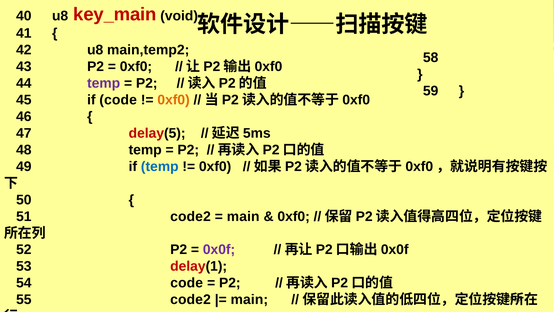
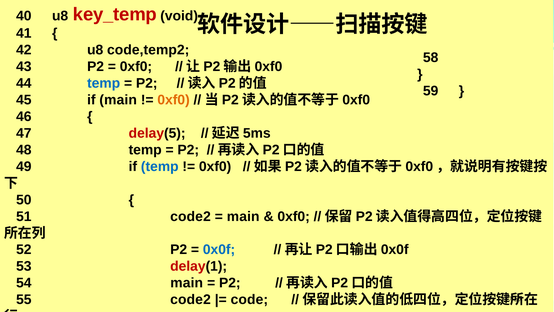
key_main: key_main -> key_temp (115, 14)
main,temp2: main,temp2 -> code,temp2 (148, 50)
temp colour: purple -> blue (104, 83)
if code: code -> main (118, 100)
0x0f colour: purple -> blue (219, 249)
54 code: code -> main (187, 283)
main: main -> code (249, 299)
